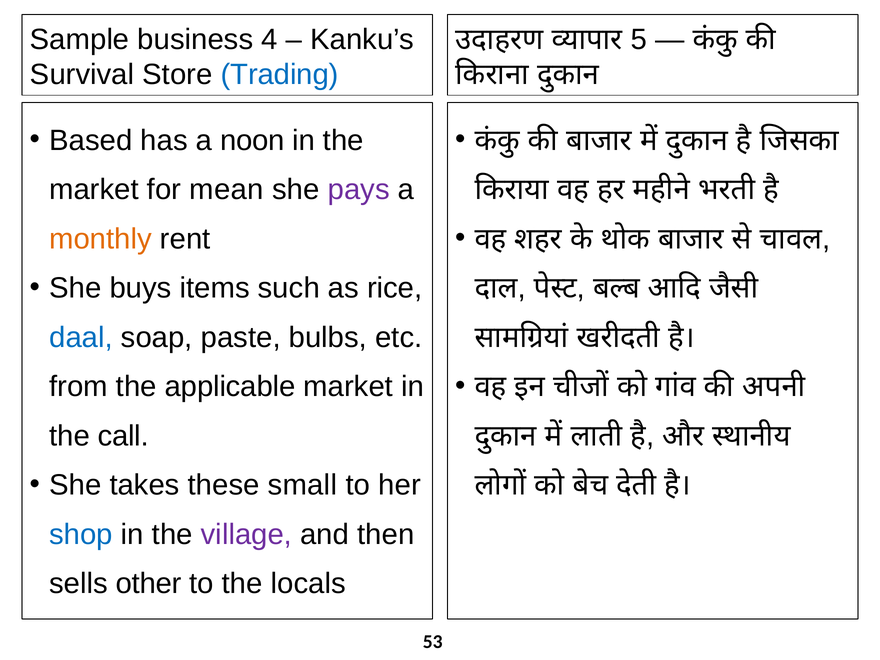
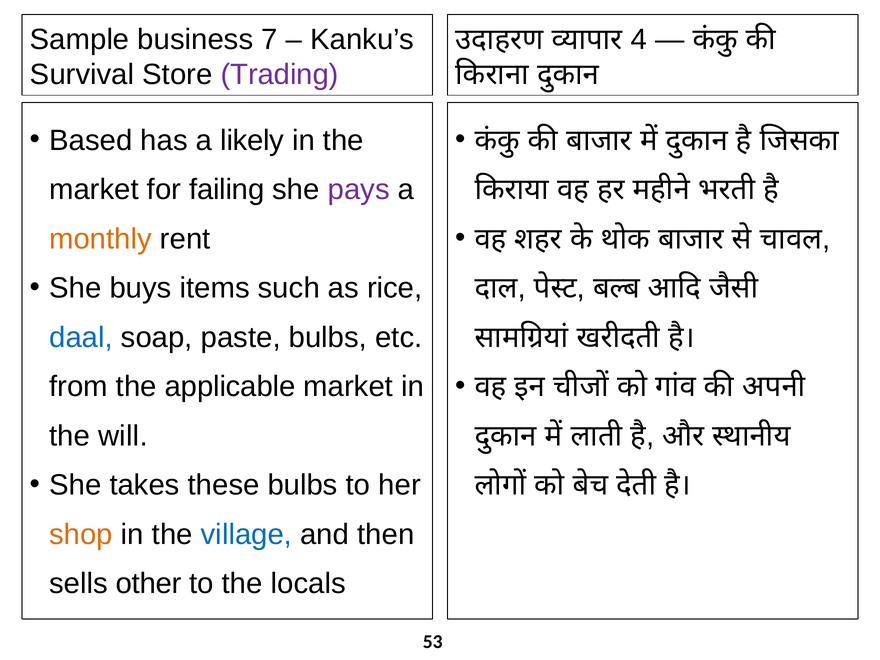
4: 4 -> 7 (269, 39)
5: 5 -> 4 (639, 39)
Trading colour: blue -> purple (280, 75)
noon: noon -> likely (252, 140)
mean: mean -> failing (227, 190)
call: call -> will (123, 436)
these small: small -> bulbs (303, 485)
shop colour: blue -> orange (81, 534)
village colour: purple -> blue (246, 534)
